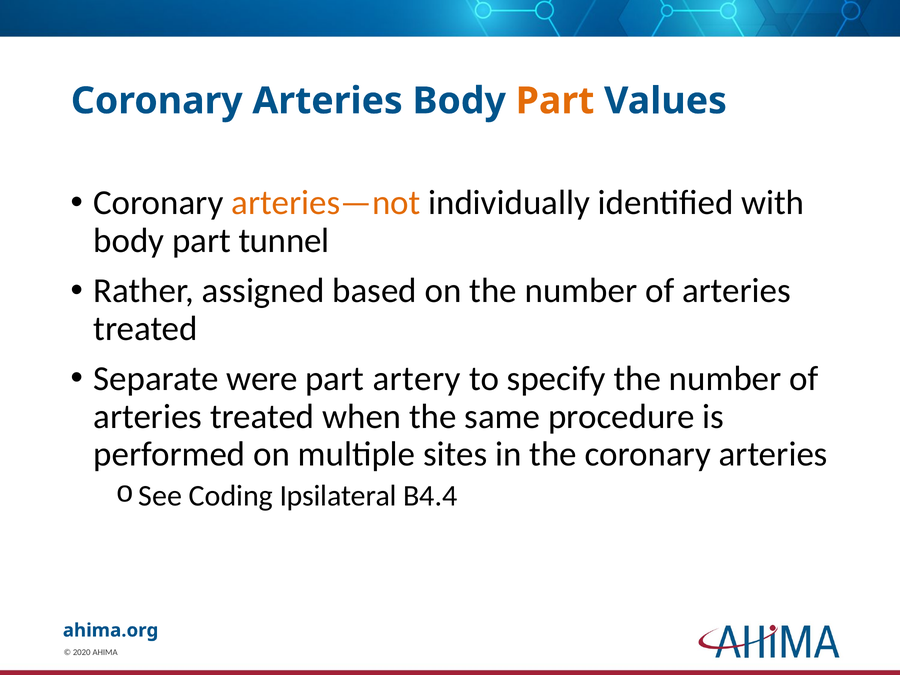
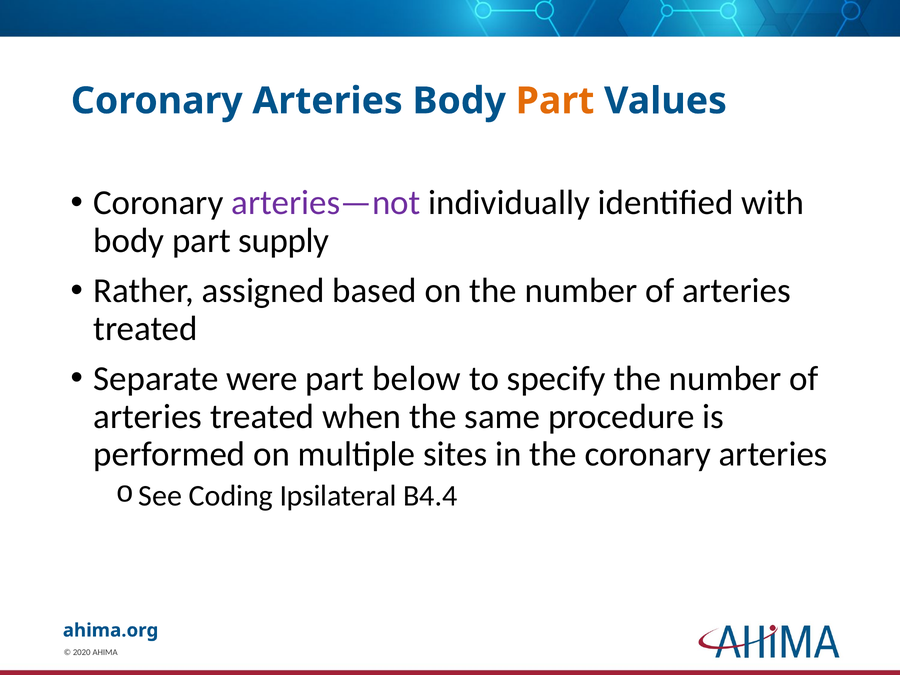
arteries—not colour: orange -> purple (326, 203)
tunnel: tunnel -> supply (284, 241)
artery: artery -> below (417, 379)
